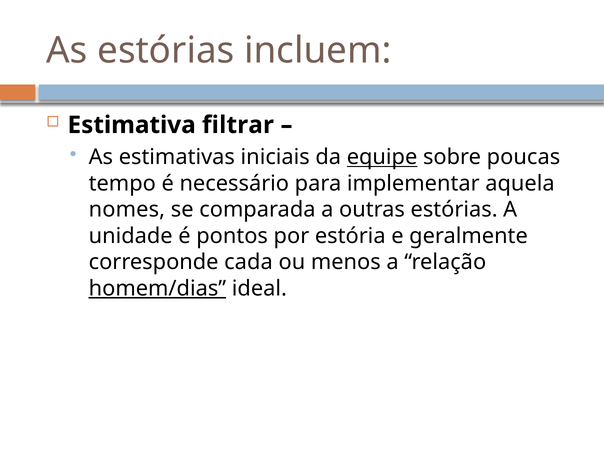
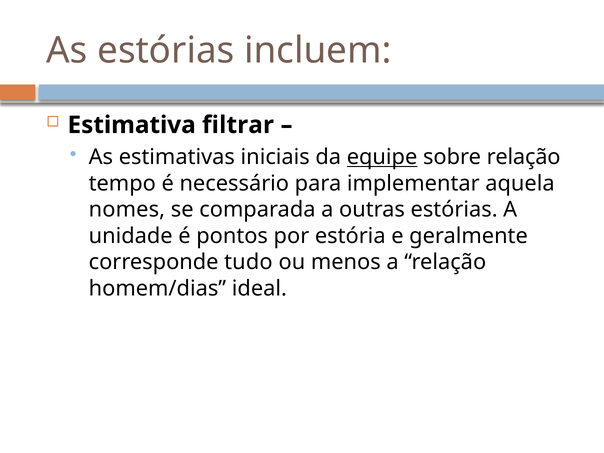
sobre poucas: poucas -> relação (524, 157)
cada: cada -> tudo (248, 262)
homem/dias underline: present -> none (157, 288)
